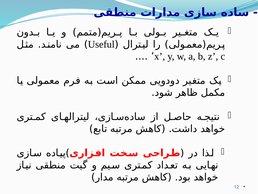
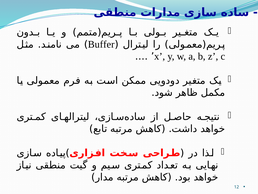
Useful: Useful -> Buffer (101, 44)
